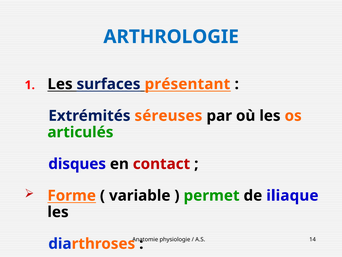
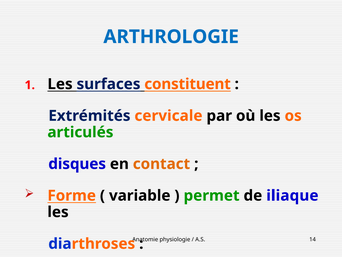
présentant: présentant -> constituent (188, 84)
séreuses: séreuses -> cervicale (168, 116)
contact colour: red -> orange (161, 164)
